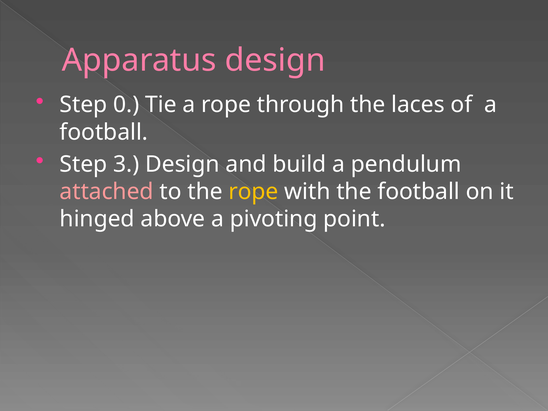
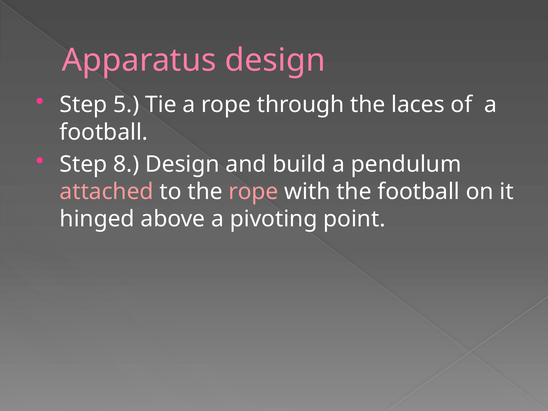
0: 0 -> 5 (126, 105)
3: 3 -> 8 (126, 164)
rope colour: yellow -> pink (254, 192)
